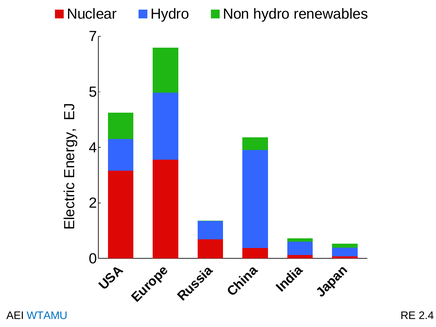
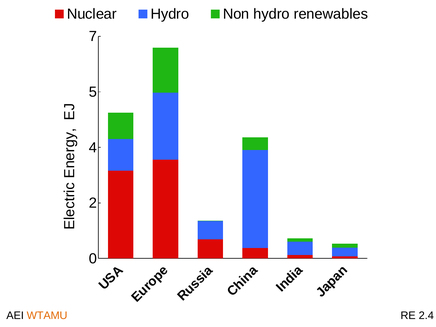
WTAMU colour: blue -> orange (47, 315)
